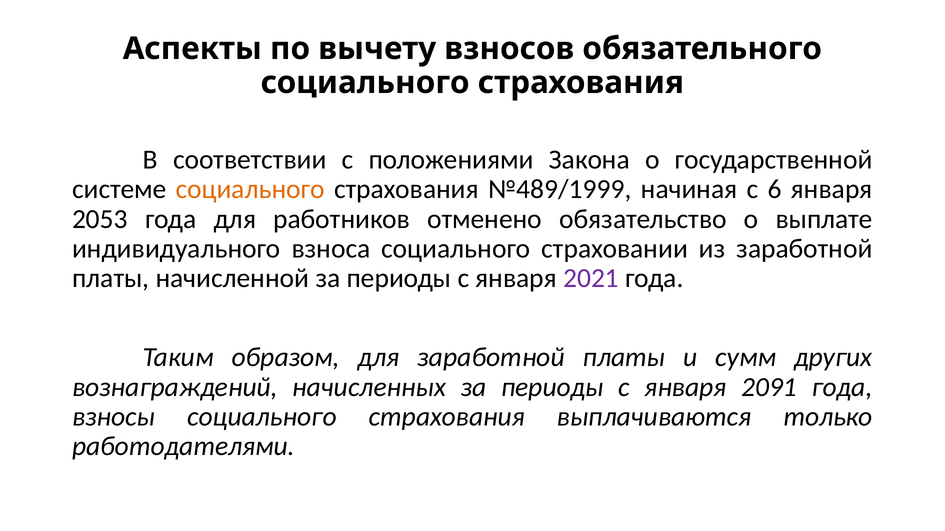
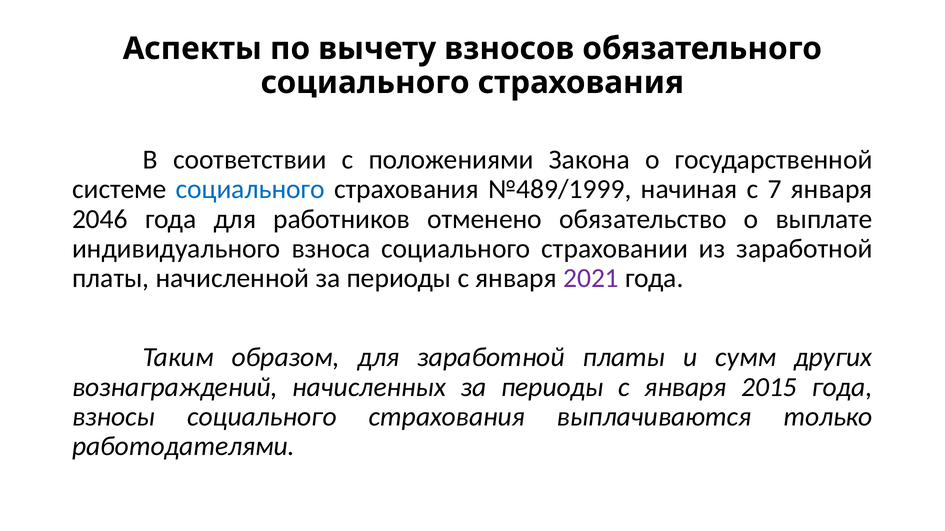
социального colour: orange -> blue (250, 189)
6: 6 -> 7 (775, 189)
2053: 2053 -> 2046 (100, 219)
2091: 2091 -> 2015 (769, 387)
